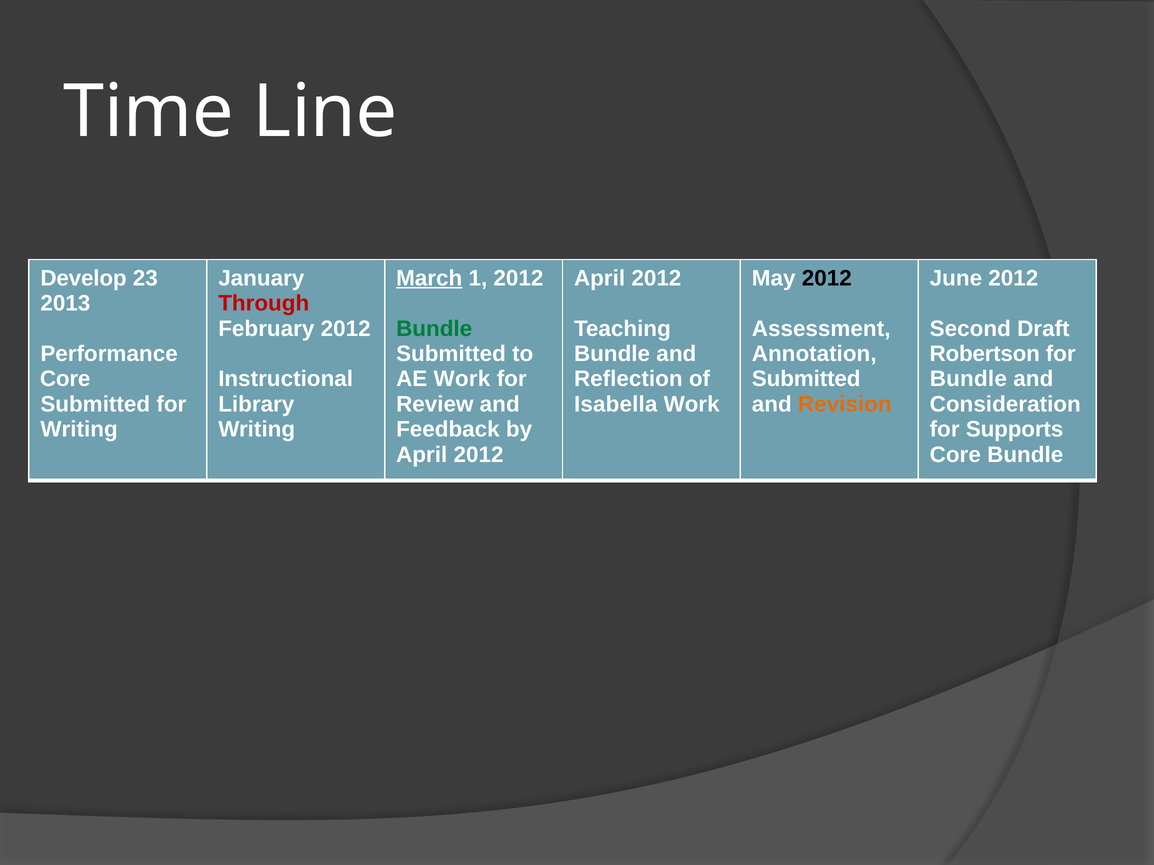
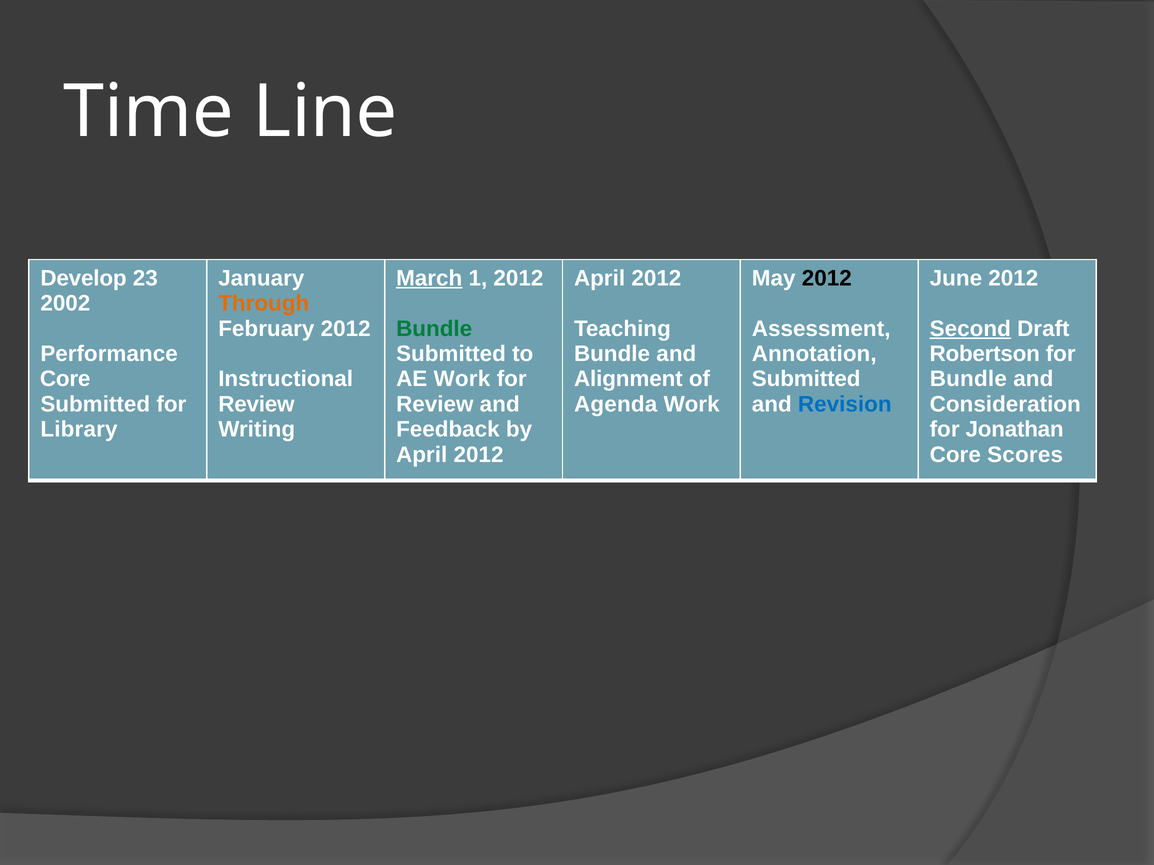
2013: 2013 -> 2002 (65, 304)
Through colour: red -> orange (264, 304)
Second underline: none -> present (970, 329)
Reflection: Reflection -> Alignment (628, 379)
Library: Library -> Review (256, 404)
Isabella: Isabella -> Agenda (616, 404)
Revision colour: orange -> blue (845, 404)
Writing: Writing -> Library (79, 430)
Supports: Supports -> Jonathan (1015, 430)
Core Bundle: Bundle -> Scores (1025, 455)
